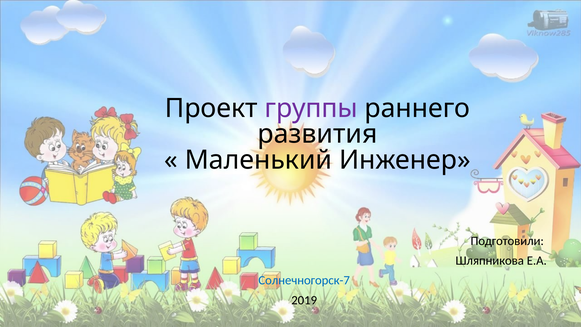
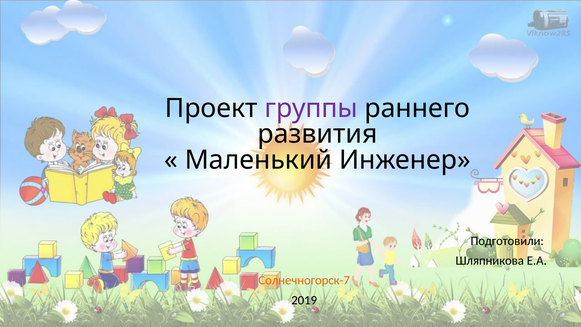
Солнечногорск-7 colour: blue -> orange (304, 280)
